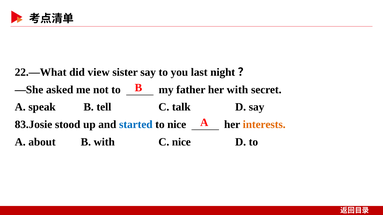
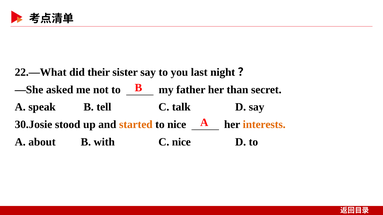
view: view -> their (99, 72)
her with: with -> than (237, 90)
83.Josie: 83.Josie -> 30.Josie (33, 125)
started colour: blue -> orange (136, 125)
